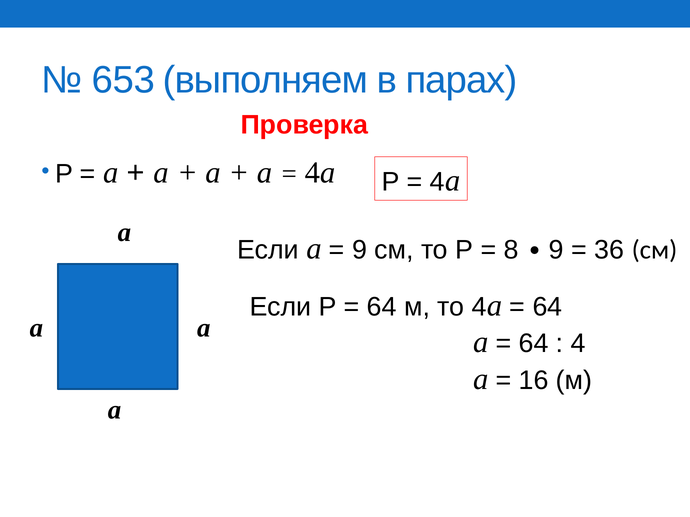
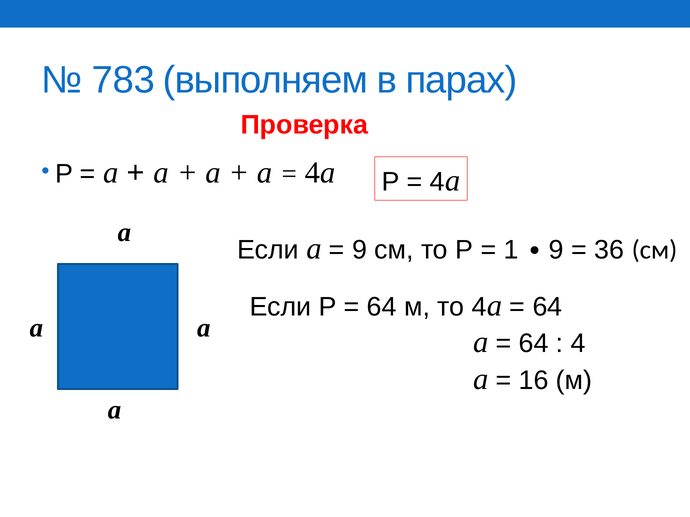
653: 653 -> 783 (123, 80)
8: 8 -> 1 (511, 250)
